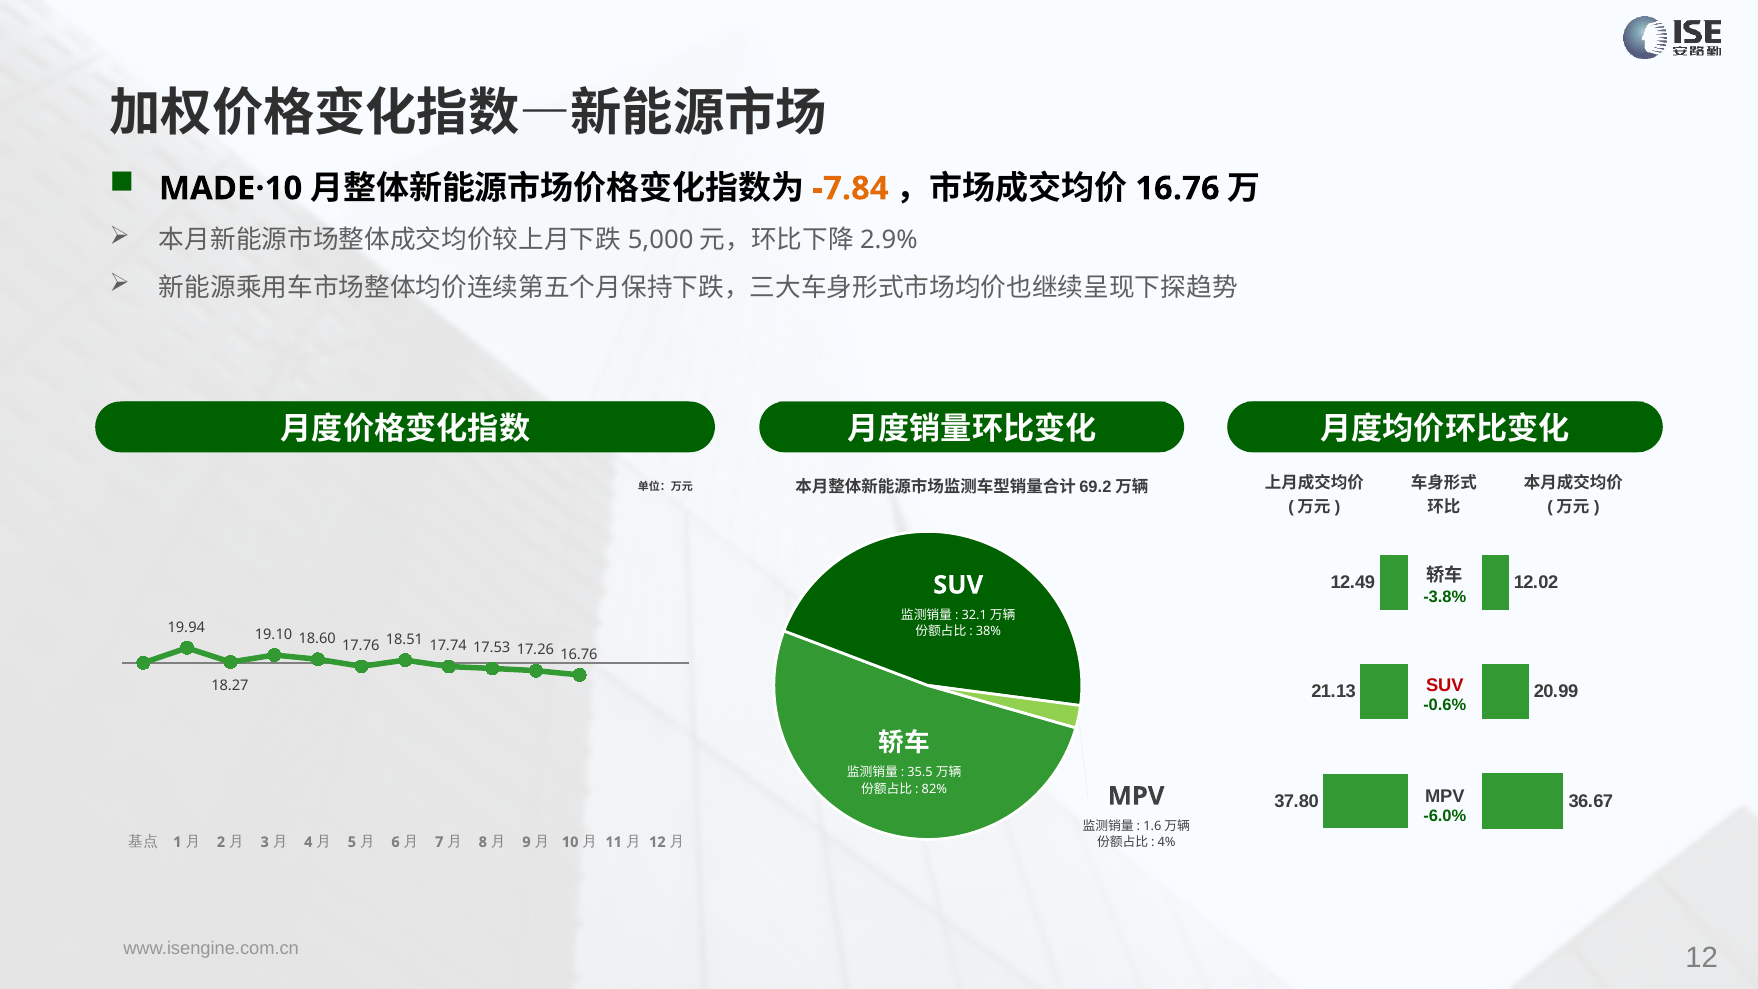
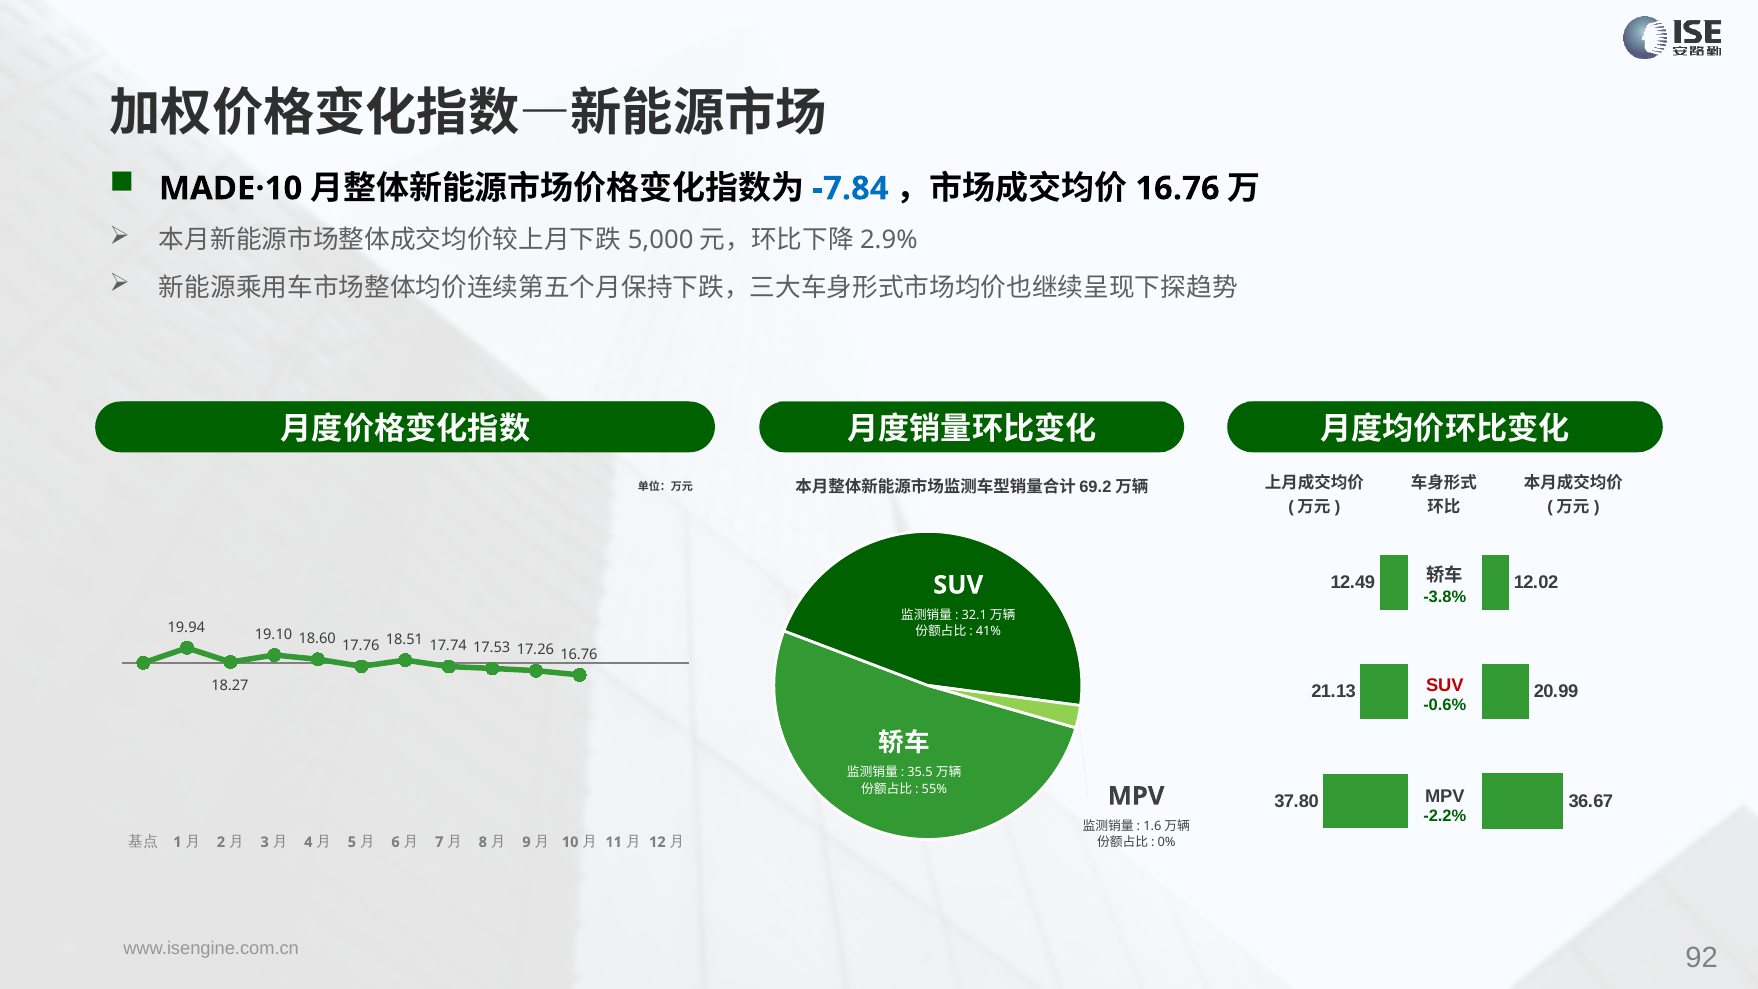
-7.84 colour: orange -> blue (851, 188)
38%: 38% -> 41% (988, 631)
82%: 82% -> 55% (934, 789)
-6.0%: -6.0% -> -2.2% (1445, 816)
4%: 4% -> 0% (1167, 842)
12: 12 -> 92 (1702, 958)
